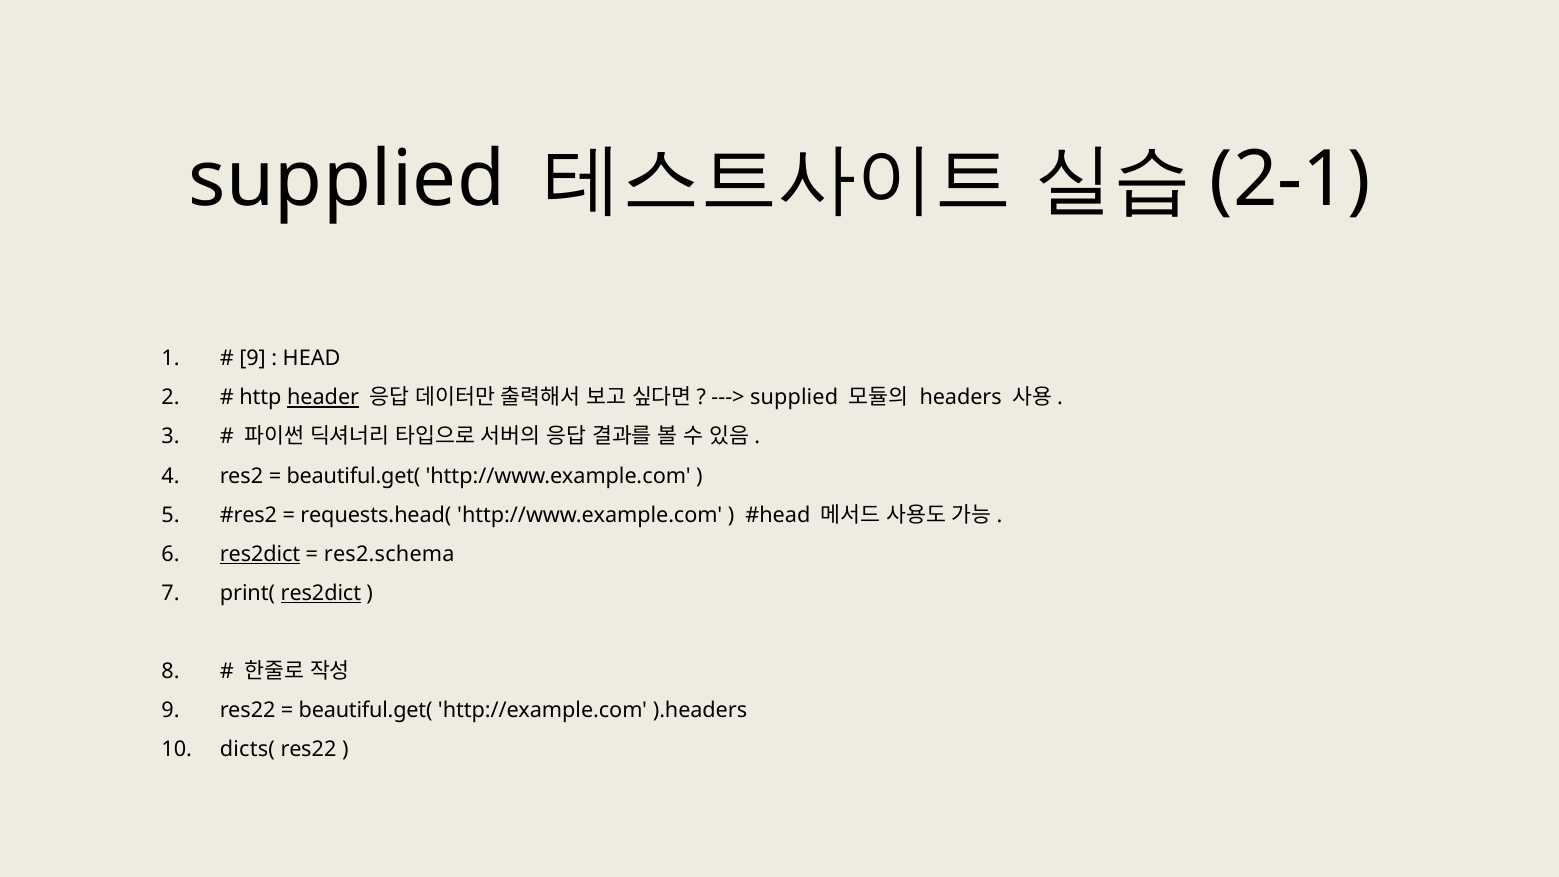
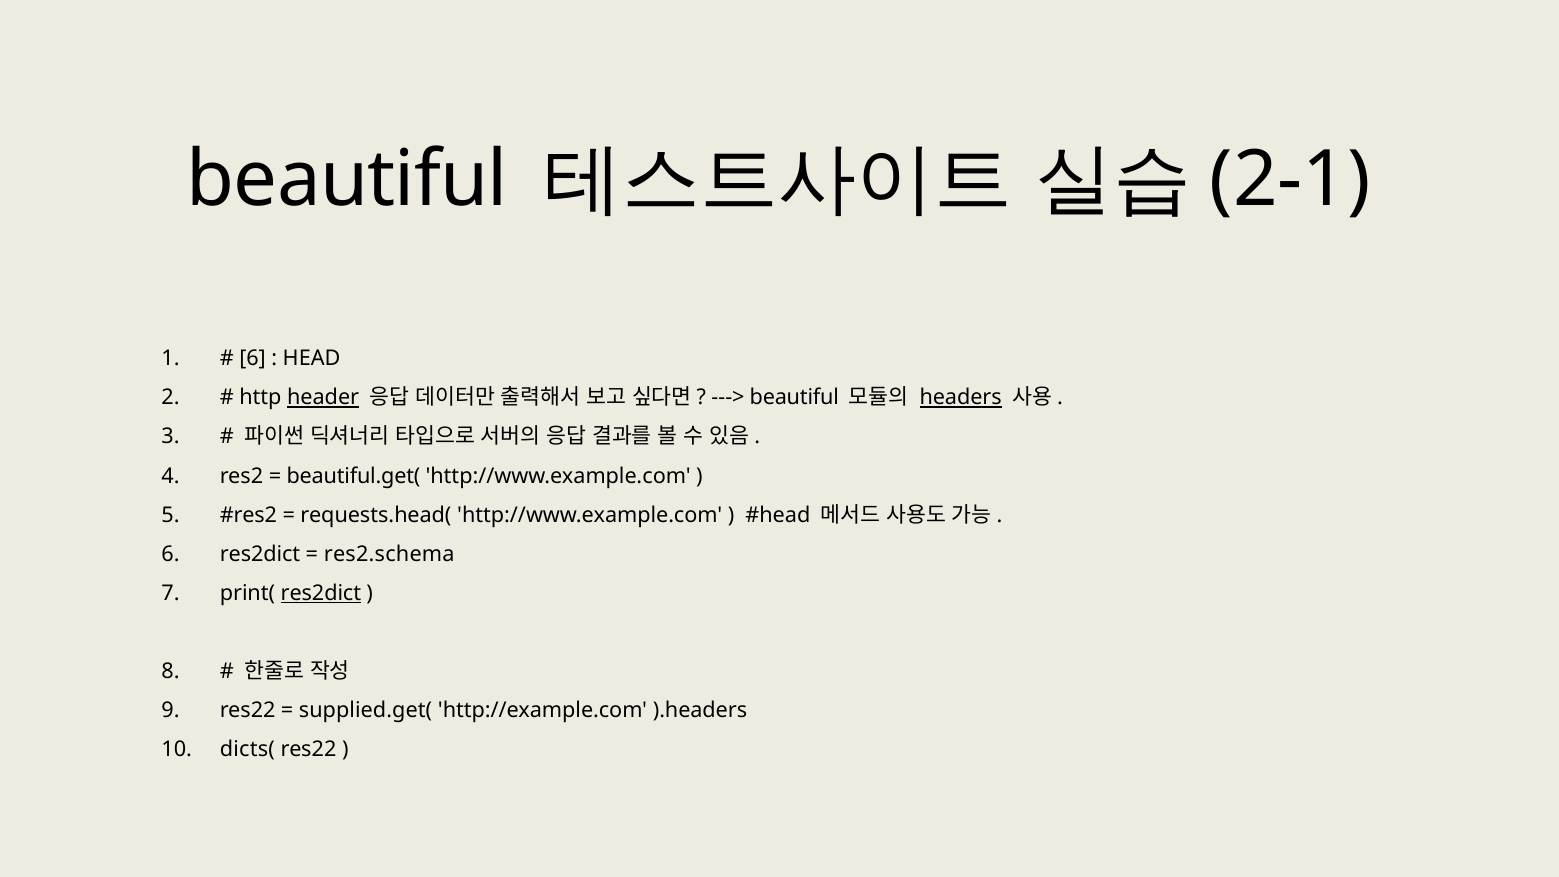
supplied: supplied -> beautiful (347, 179)
9: 9 -> 6 (253, 359)
supplied: supplied -> beautiful (794, 398)
headers underline: none -> present (961, 398)
res2dict underline: present -> none (260, 554)
beautiful.get(: beautiful.get( -> supplied.get( (366, 710)
